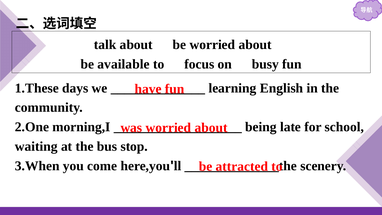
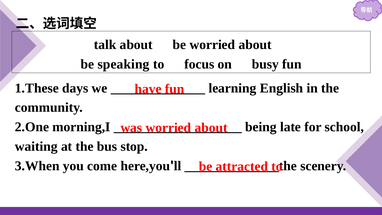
available: available -> speaking (123, 64)
